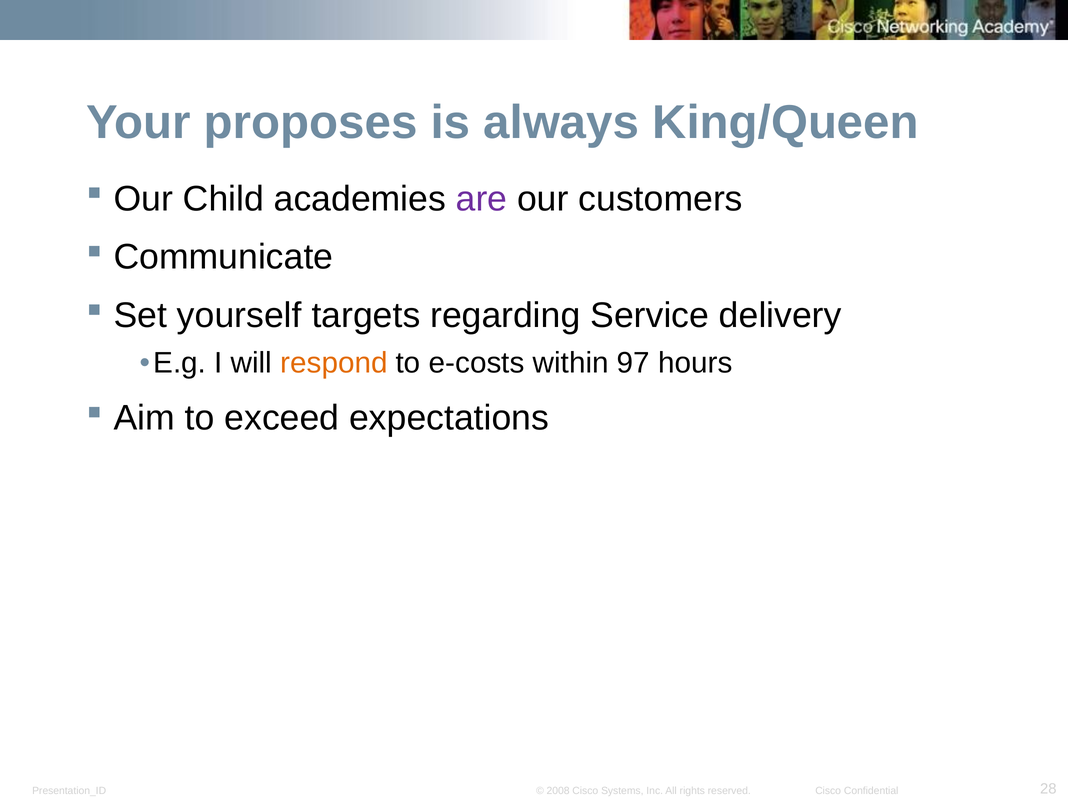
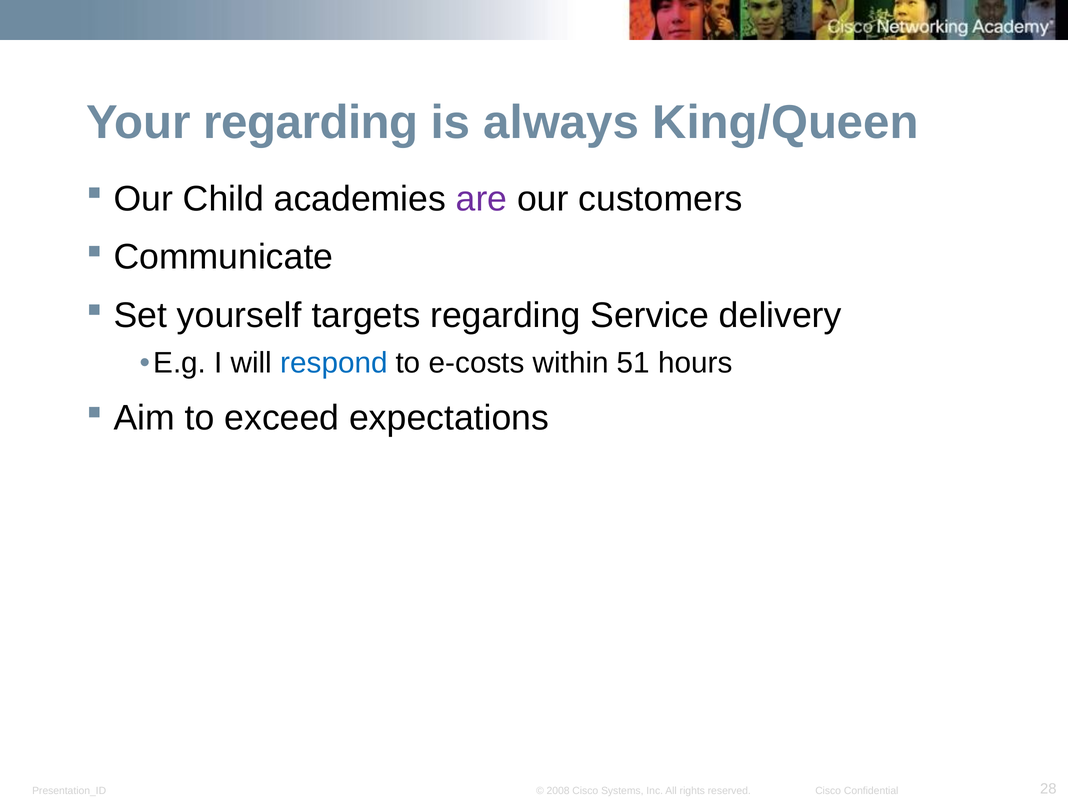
Your proposes: proposes -> regarding (311, 123)
respond colour: orange -> blue (334, 363)
97: 97 -> 51 (633, 363)
